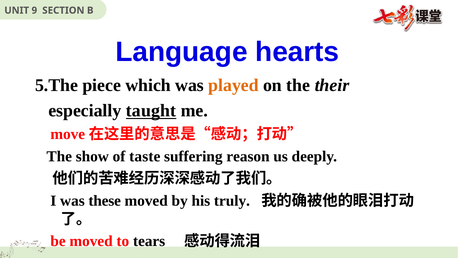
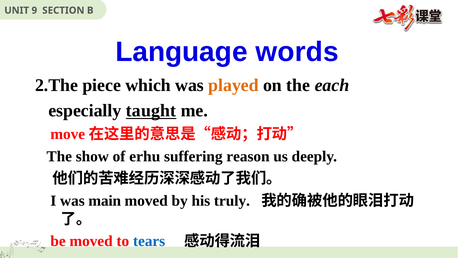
hearts: hearts -> words (297, 52)
5.The: 5.The -> 2.The (57, 85)
their: their -> each (332, 85)
taste: taste -> erhu (145, 156)
these: these -> main (105, 200)
tears colour: black -> blue (149, 241)
